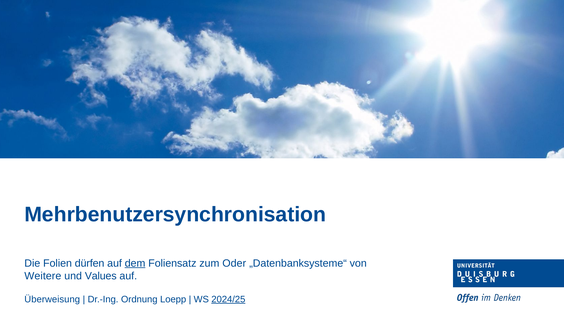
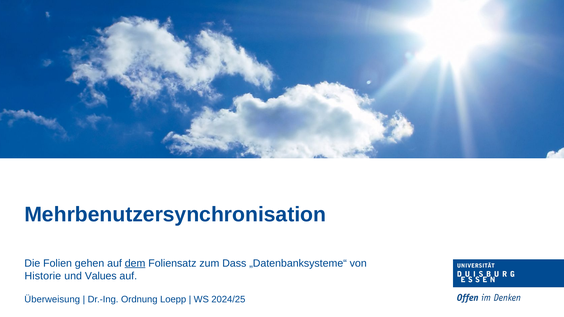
dürfen: dürfen -> gehen (90, 263)
Oder: Oder -> Dass (234, 263)
Weitere: Weitere -> Historie (43, 276)
2024/25 underline: present -> none (228, 300)
